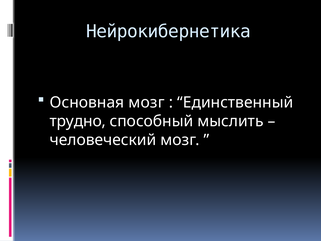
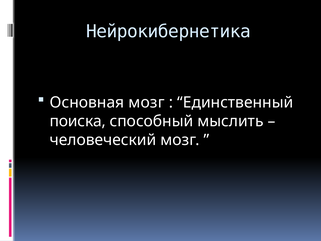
трудно: трудно -> поиска (78, 121)
